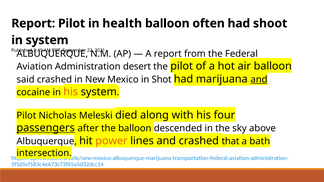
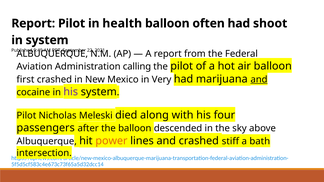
desert: desert -> calling (137, 67)
said: said -> first (25, 80)
Shot: Shot -> Very (162, 80)
his colour: orange -> purple (71, 92)
passengers underline: present -> none (46, 128)
that: that -> stiff (230, 141)
